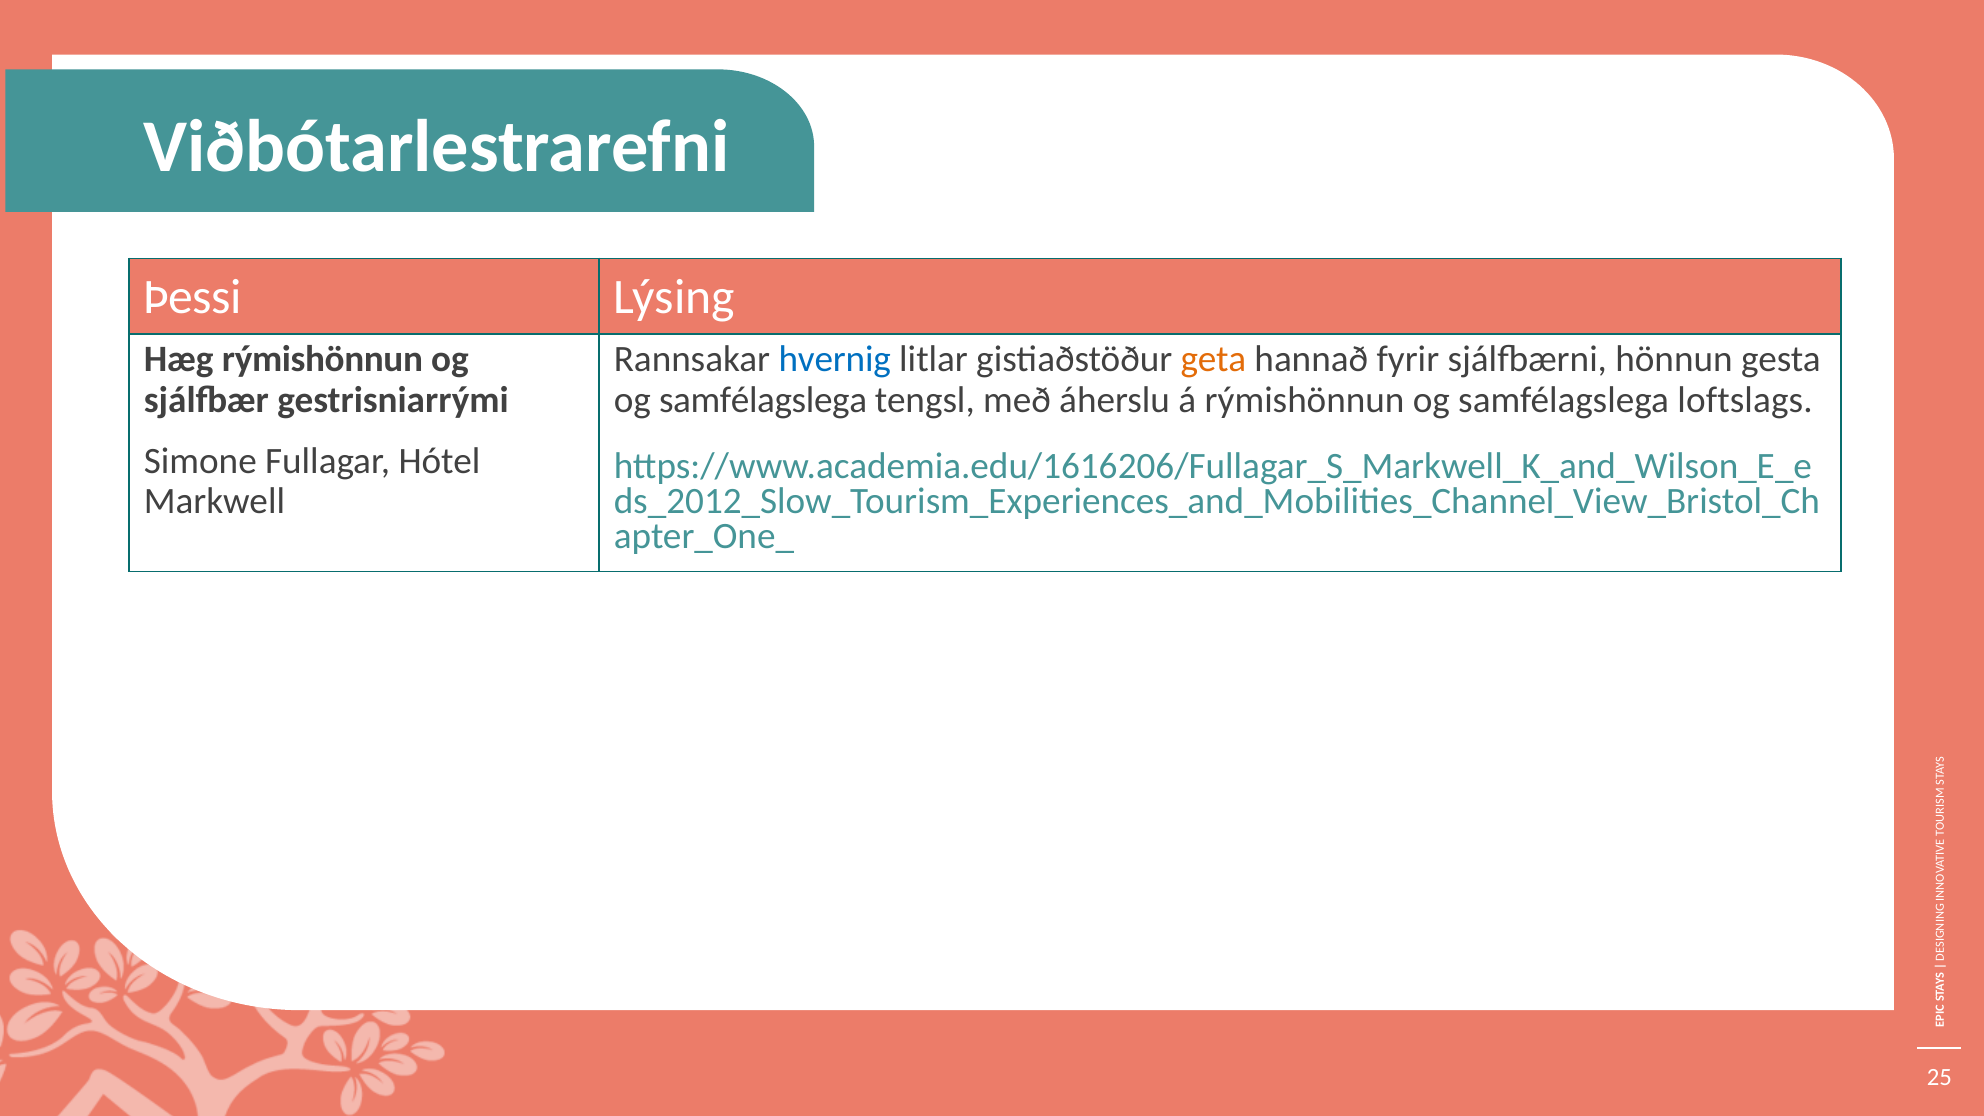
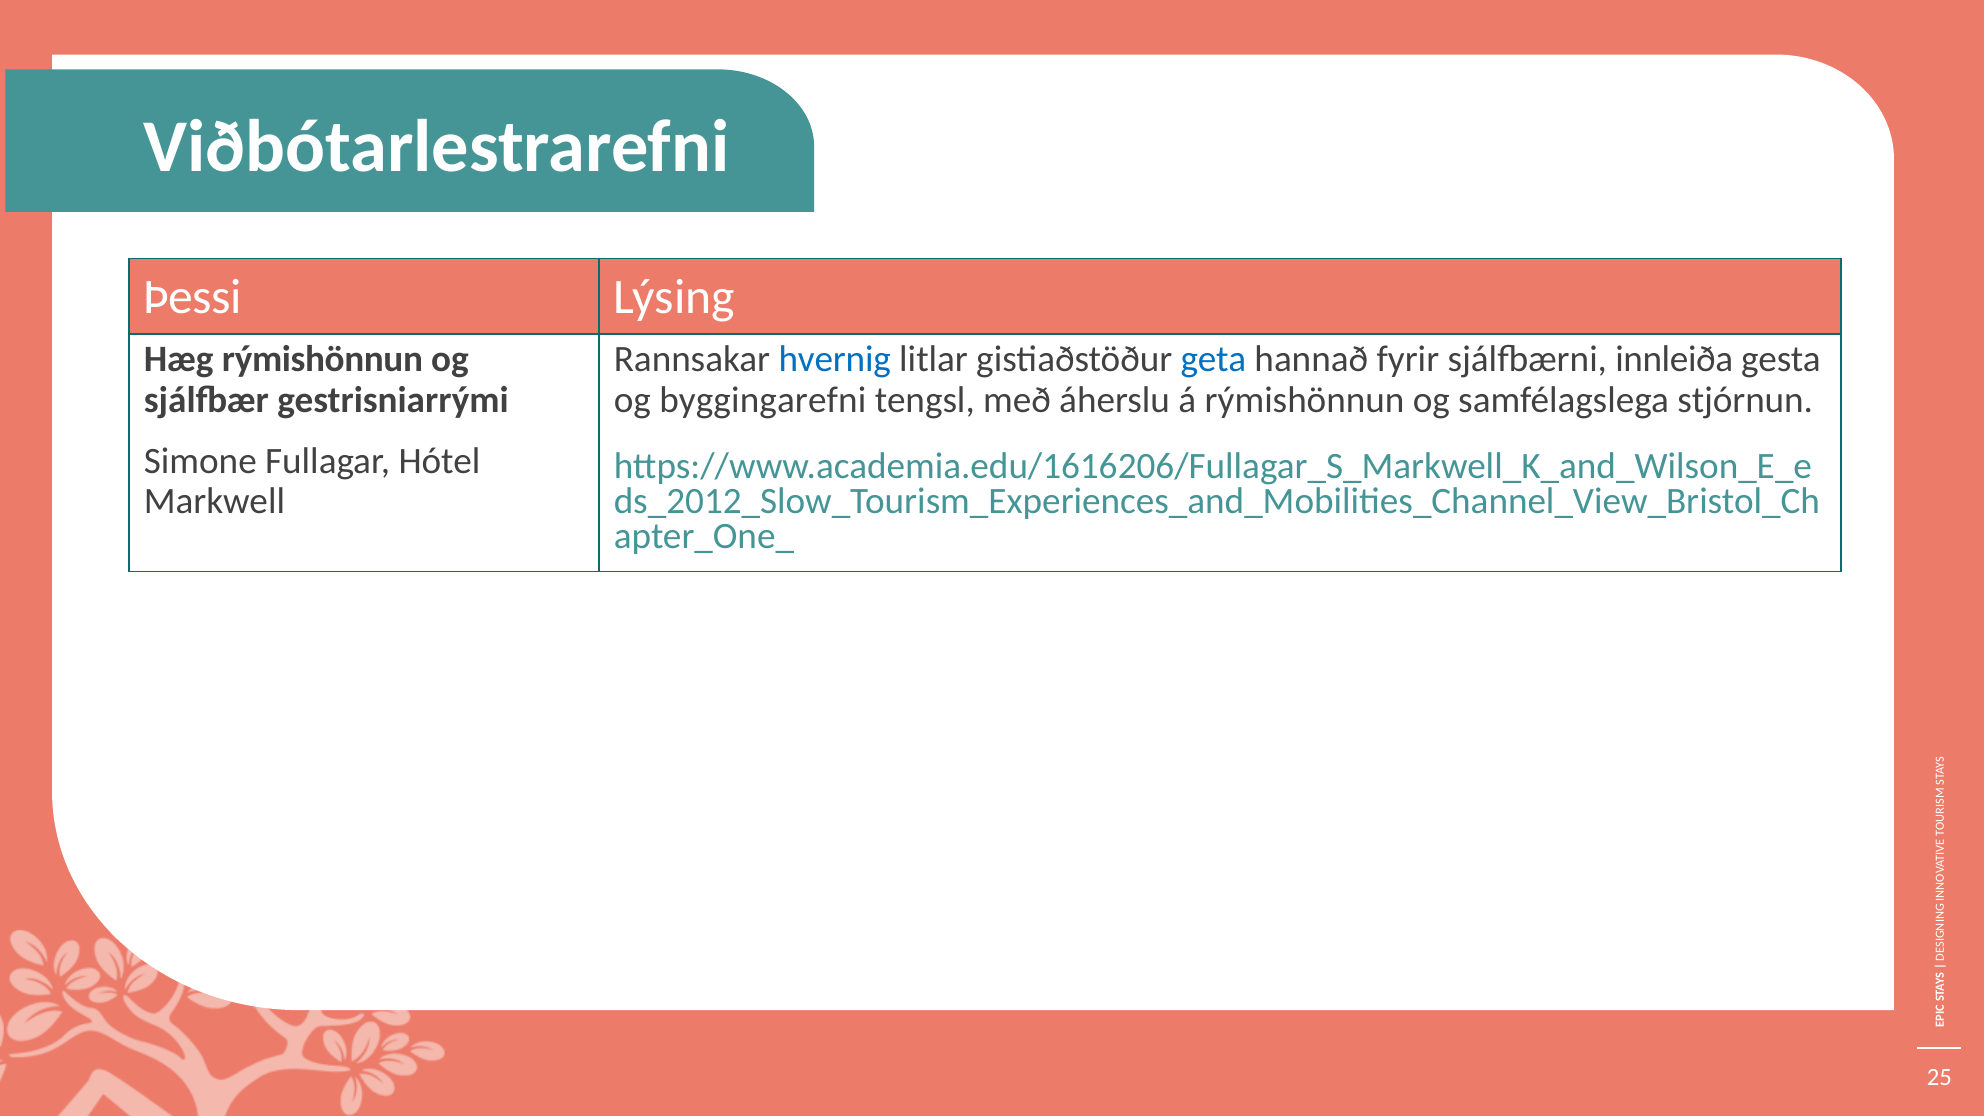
geta colour: orange -> blue (1213, 360)
hönnun: hönnun -> innleiða (1674, 360)
samfélagslega: samfélagslega -> byggingarefni (763, 400)
loftslags: loftslags -> stjórnun (1745, 400)
